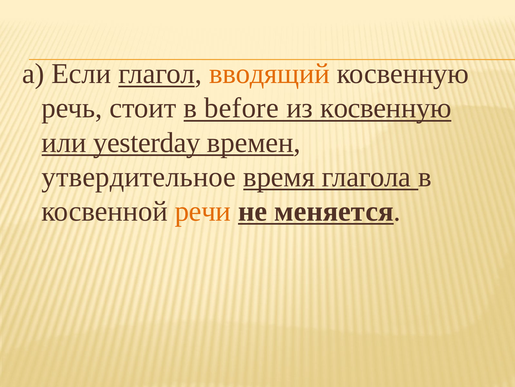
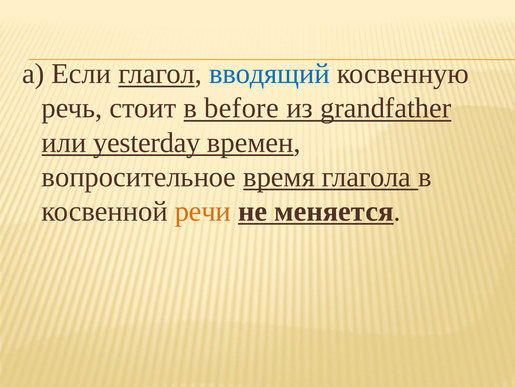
вводящий colour: orange -> blue (269, 74)
из косвенную: косвенную -> grandfather (386, 108)
утвердительное: утвердительное -> вопросительное (139, 177)
